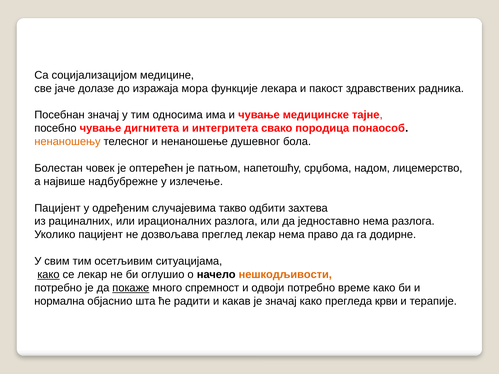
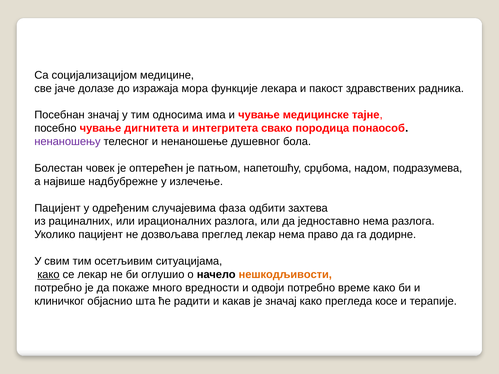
ненаношењу colour: orange -> purple (67, 142)
лицемерство: лицемерство -> подразумева (428, 168)
такво: такво -> фаза (232, 208)
покаже underline: present -> none (131, 288)
спремност: спремност -> вредности (212, 288)
нормална: нормална -> клиничког (59, 301)
крви: крви -> косе (386, 301)
